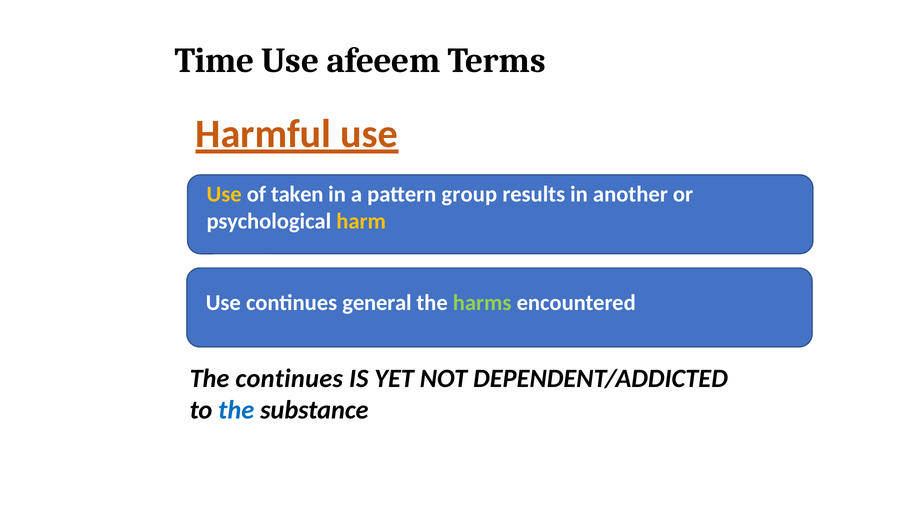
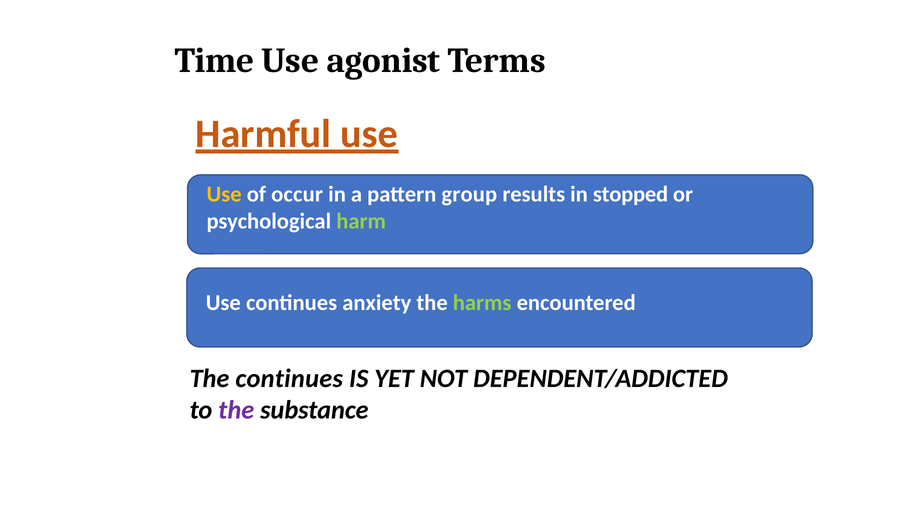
afeeem: afeeem -> agonist (384, 61)
taken: taken -> occur (297, 194)
another: another -> stopped (631, 194)
harm colour: yellow -> light green (361, 221)
general: general -> anxiety (377, 303)
the colour: blue -> purple (236, 410)
